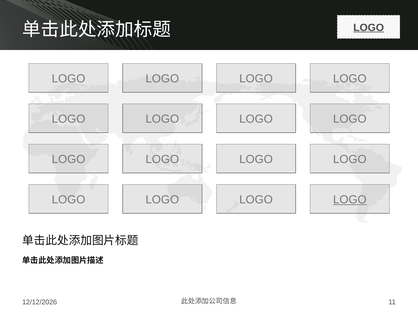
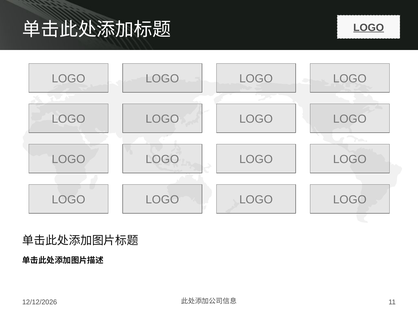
LOGO underline: present -> none (350, 199)
